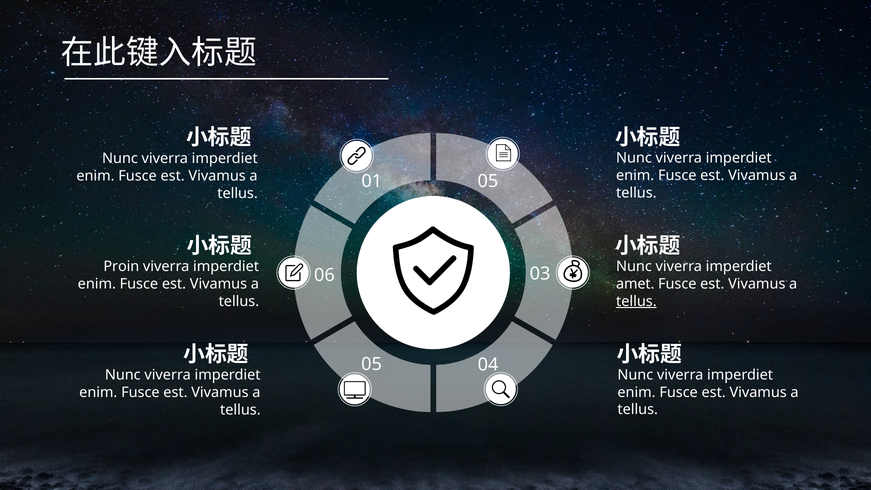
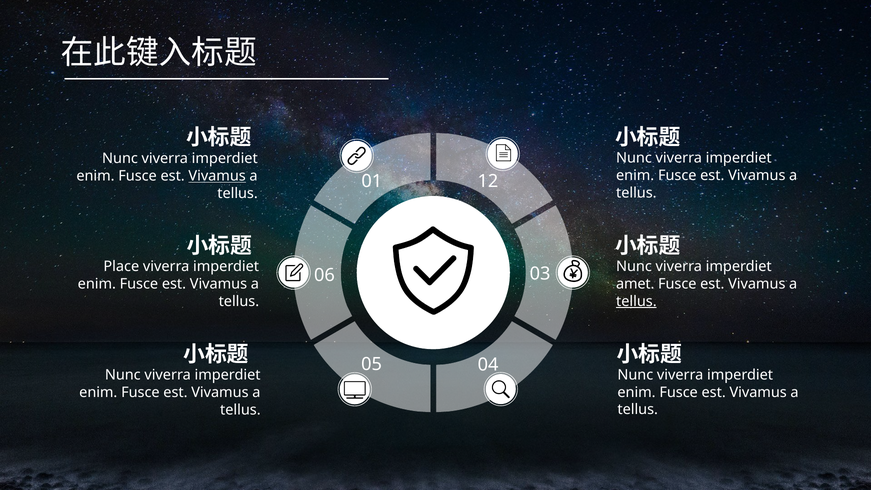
Vivamus underline: none -> present (217, 176)
01 05: 05 -> 12 (488, 181)
Proin: Proin -> Place (121, 266)
